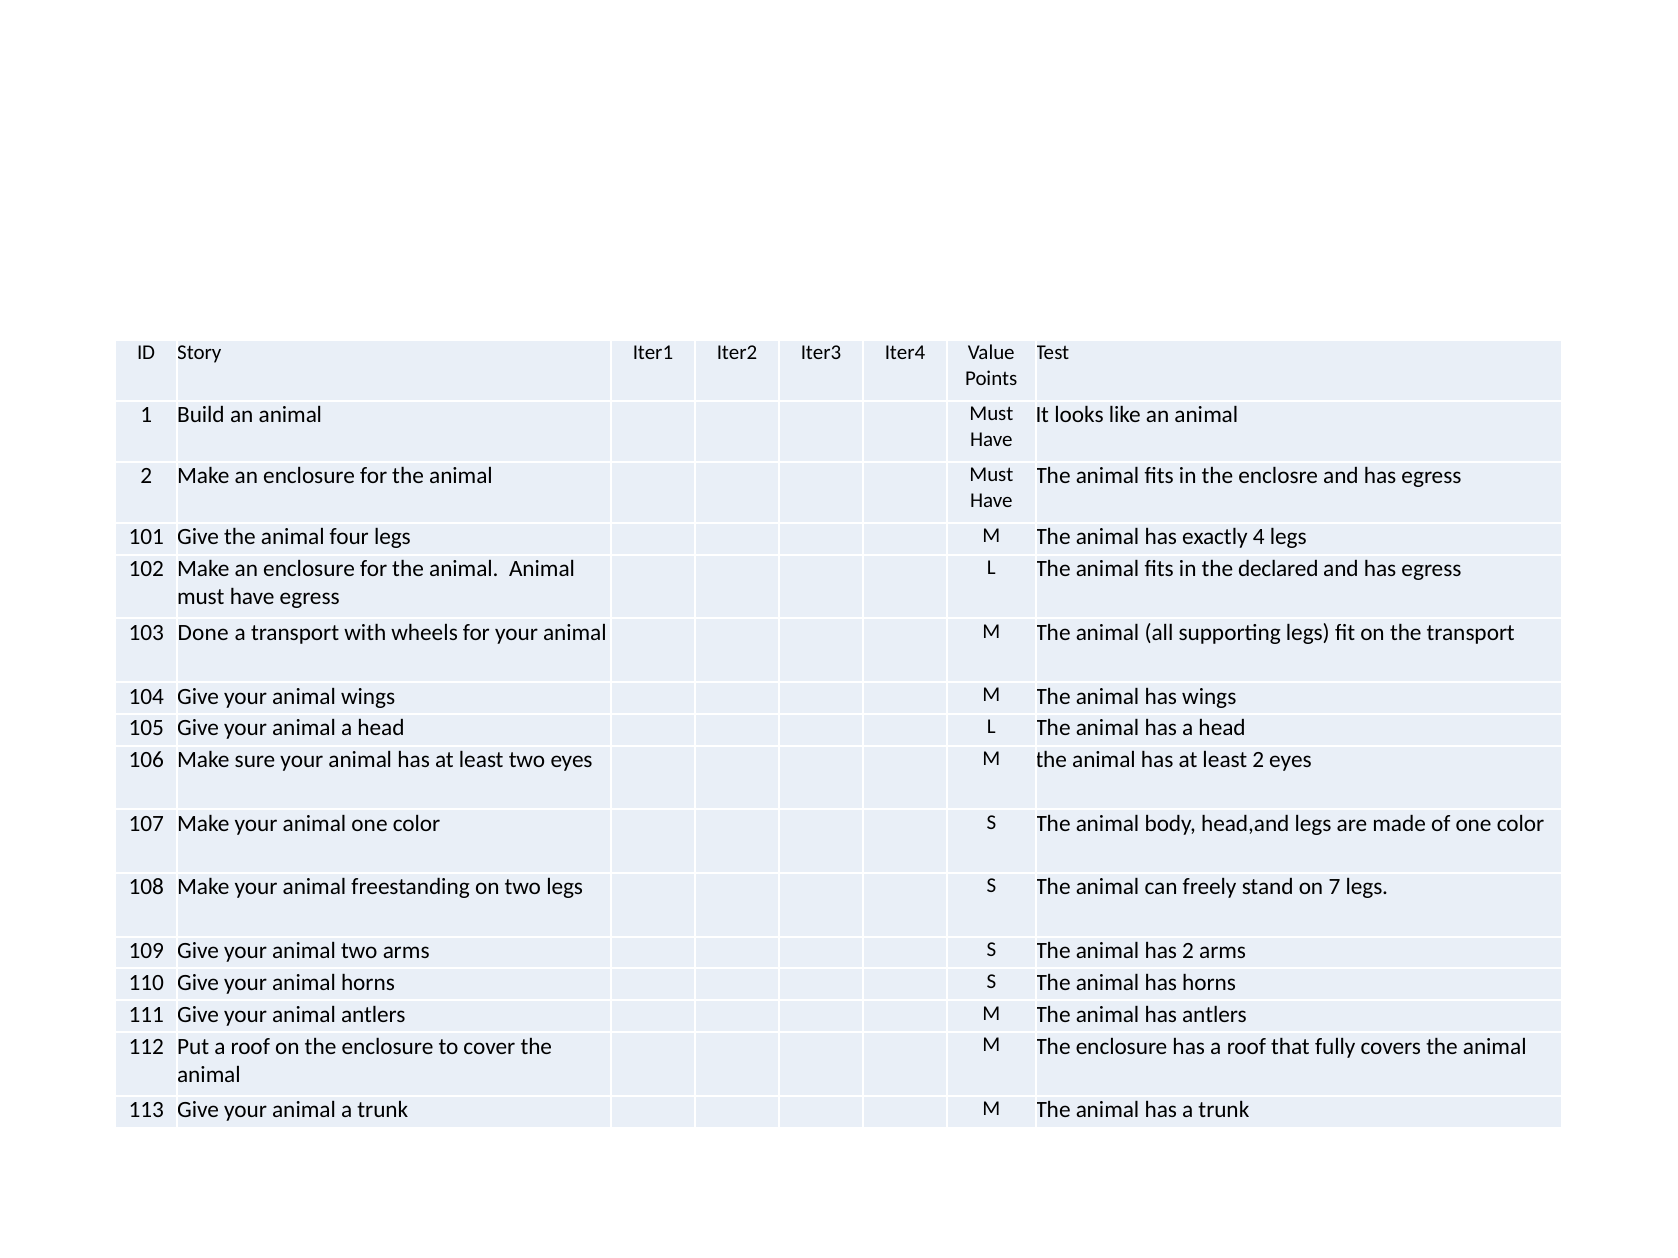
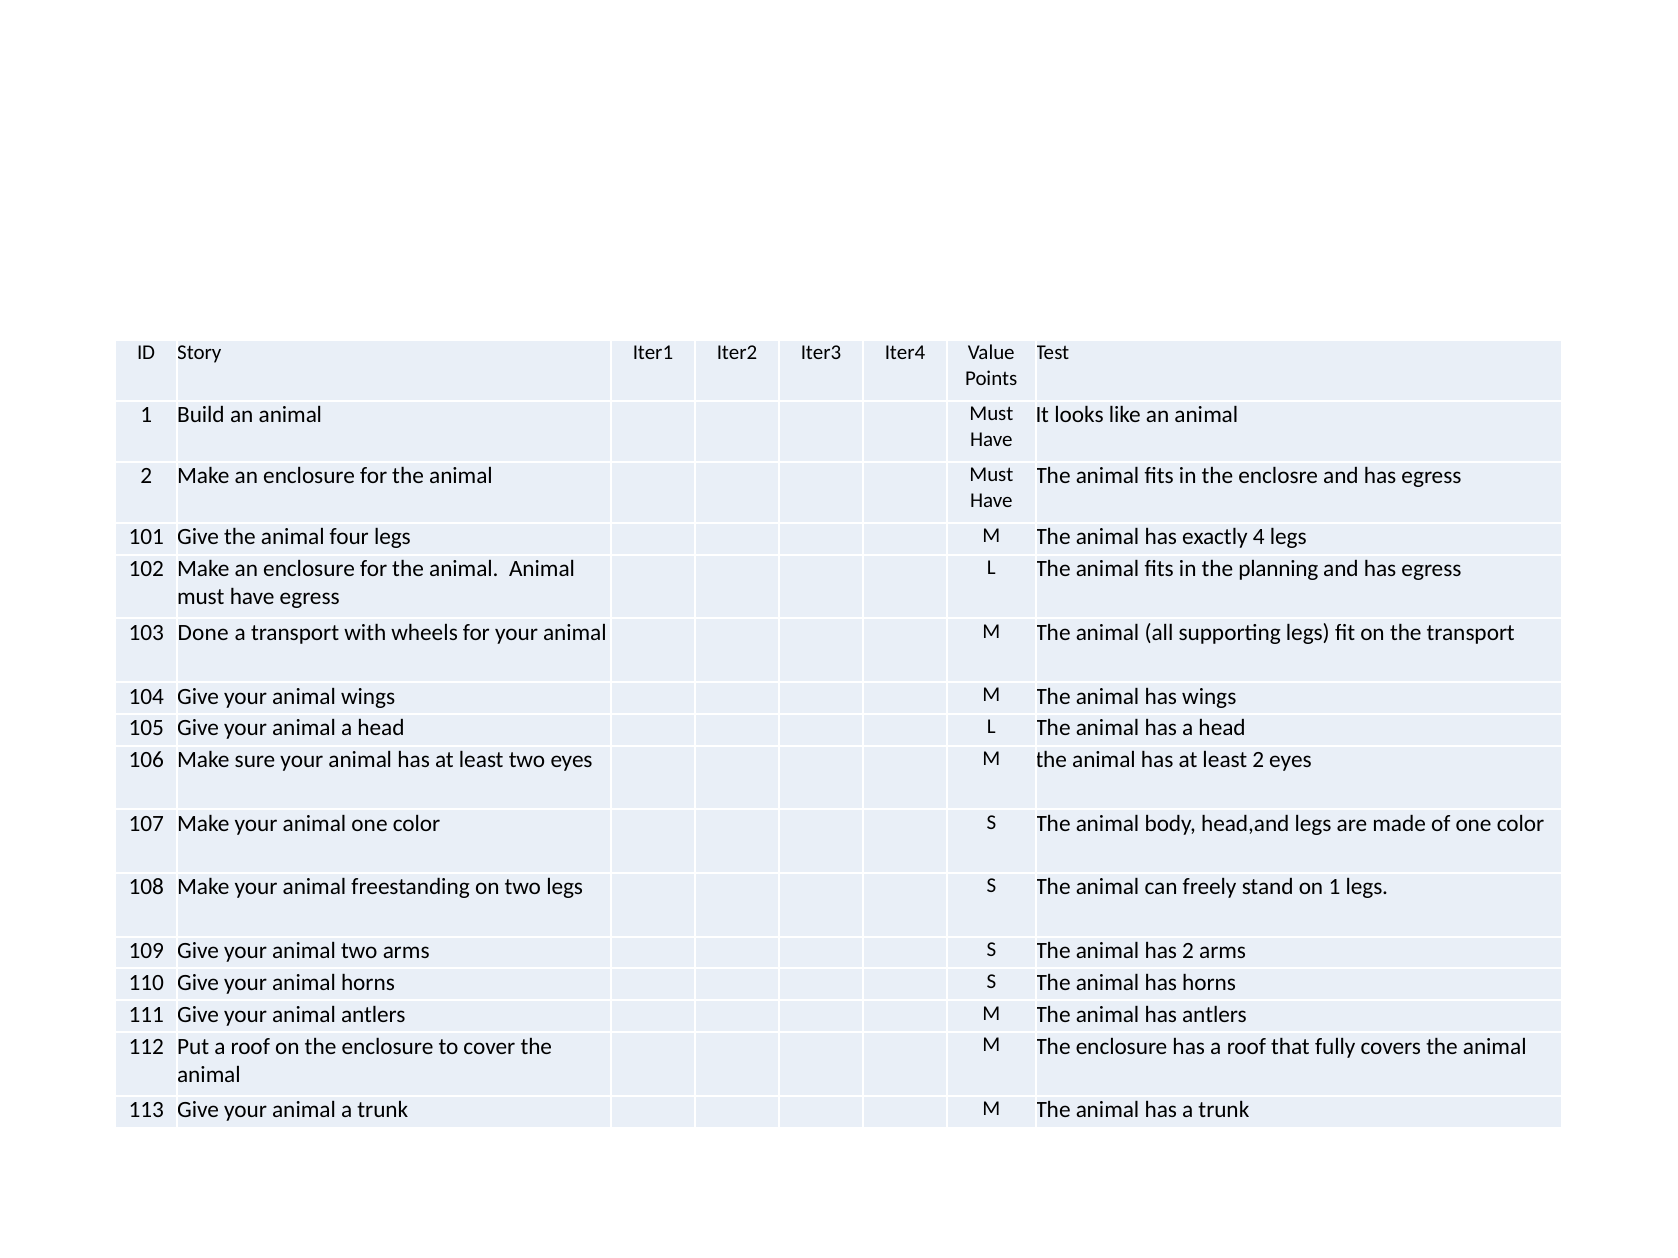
declared: declared -> planning (1278, 569)
on 7: 7 -> 1 (1334, 888)
